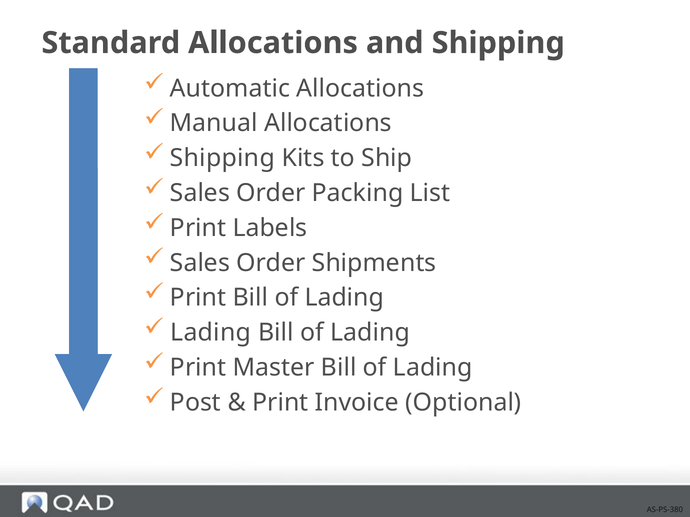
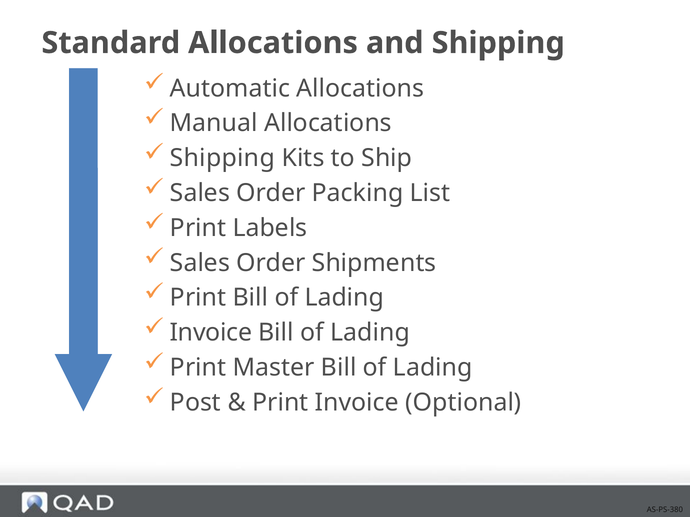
Lading: Lading -> Invoice (211, 333)
